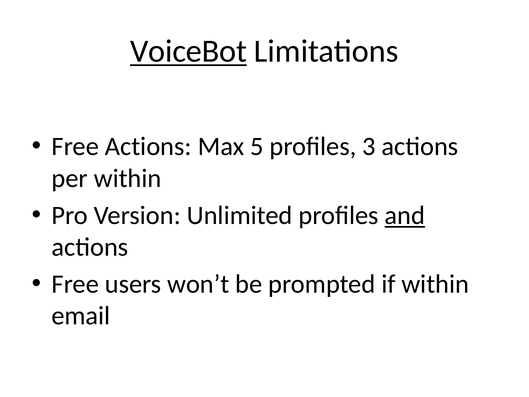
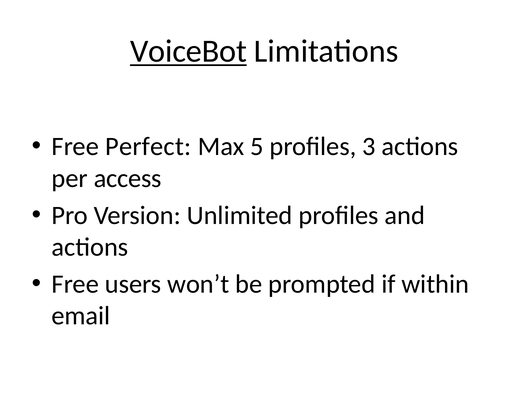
Free Actions: Actions -> Perfect (148, 146)
per within: within -> access (128, 178)
and underline: present -> none (405, 215)
